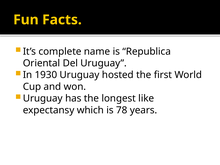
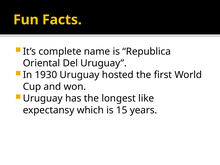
78: 78 -> 15 (122, 110)
